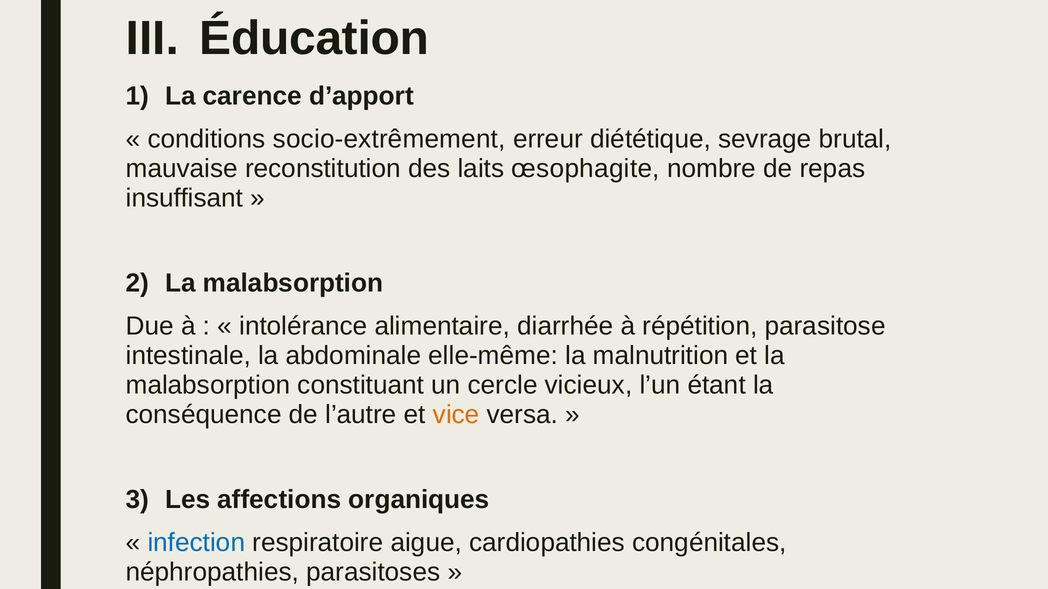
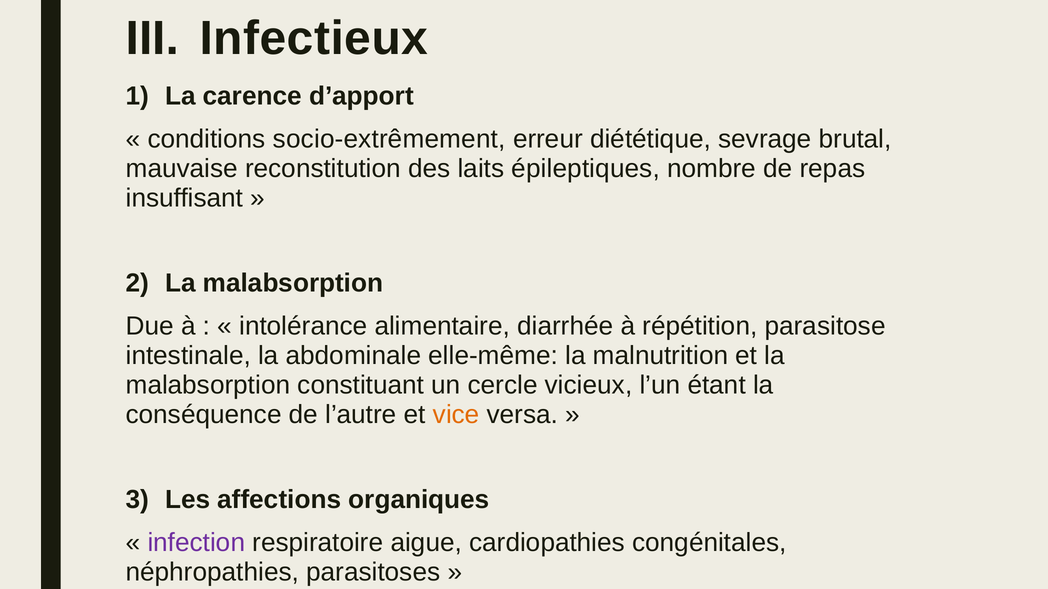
Éducation: Éducation -> Infectieux (314, 38)
œsophagite: œsophagite -> épileptiques (586, 169)
infection colour: blue -> purple (196, 543)
